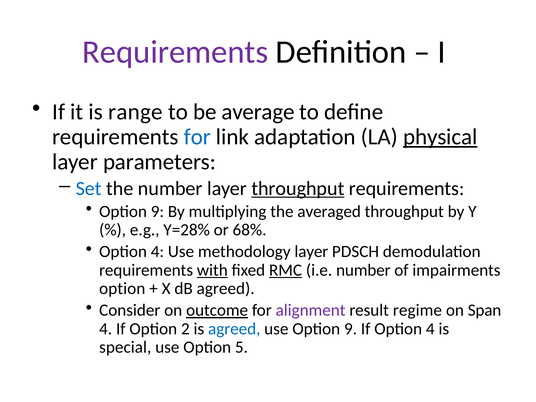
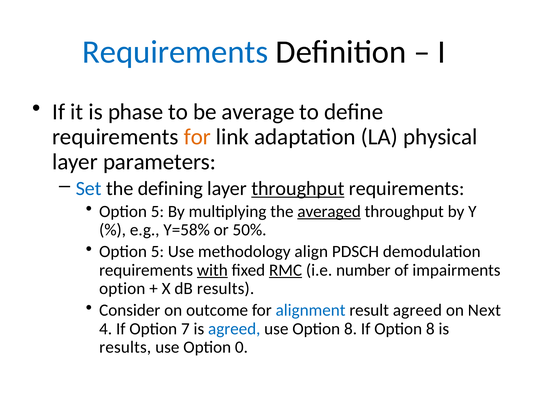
Requirements colour: purple -> blue (175, 52)
range: range -> phase (136, 112)
for colour: blue -> orange (197, 137)
physical underline: present -> none (440, 137)
the number: number -> defining (170, 189)
9: 9 -> 5 (157, 211)
averaged underline: none -> present (329, 211)
Y=28%: Y=28% -> Y=58% (187, 230)
68%: 68% -> 50% (250, 230)
4: 4 -> 5 (157, 252)
methodology layer: layer -> align (311, 252)
dB agreed: agreed -> results (226, 289)
outcome underline: present -> none (217, 310)
alignment colour: purple -> blue (311, 310)
result regime: regime -> agreed (417, 310)
Span: Span -> Next (484, 310)
2: 2 -> 7 (185, 329)
use Option 9: 9 -> 8 (351, 329)
If Option 4: 4 -> 8 (430, 329)
special: special -> results (125, 347)
5: 5 -> 0 (241, 347)
